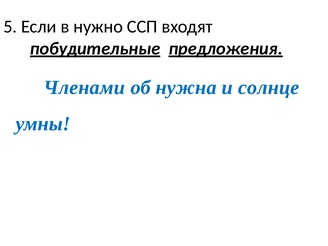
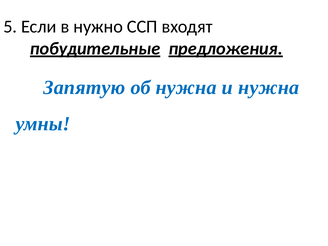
Членами: Членами -> Запятую (84, 88)
и солнце: солнце -> нужна (269, 88)
